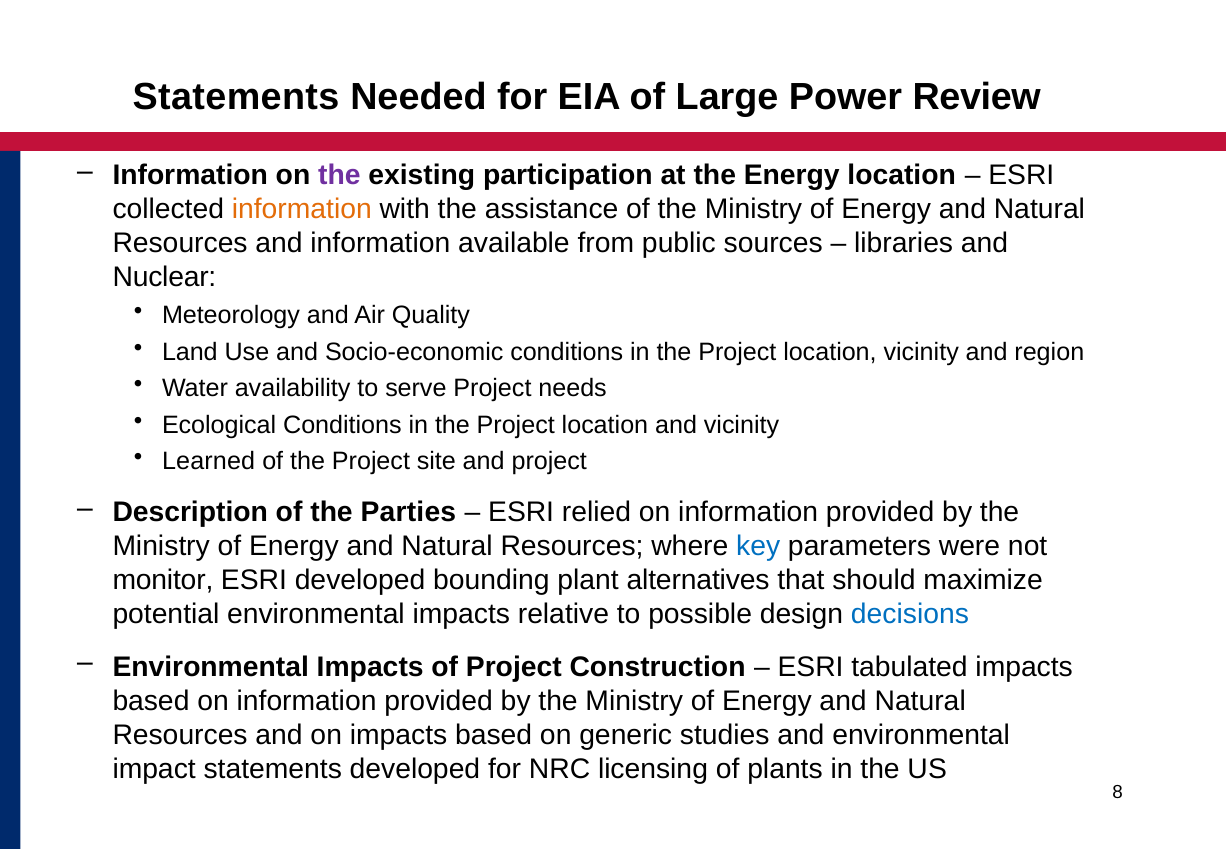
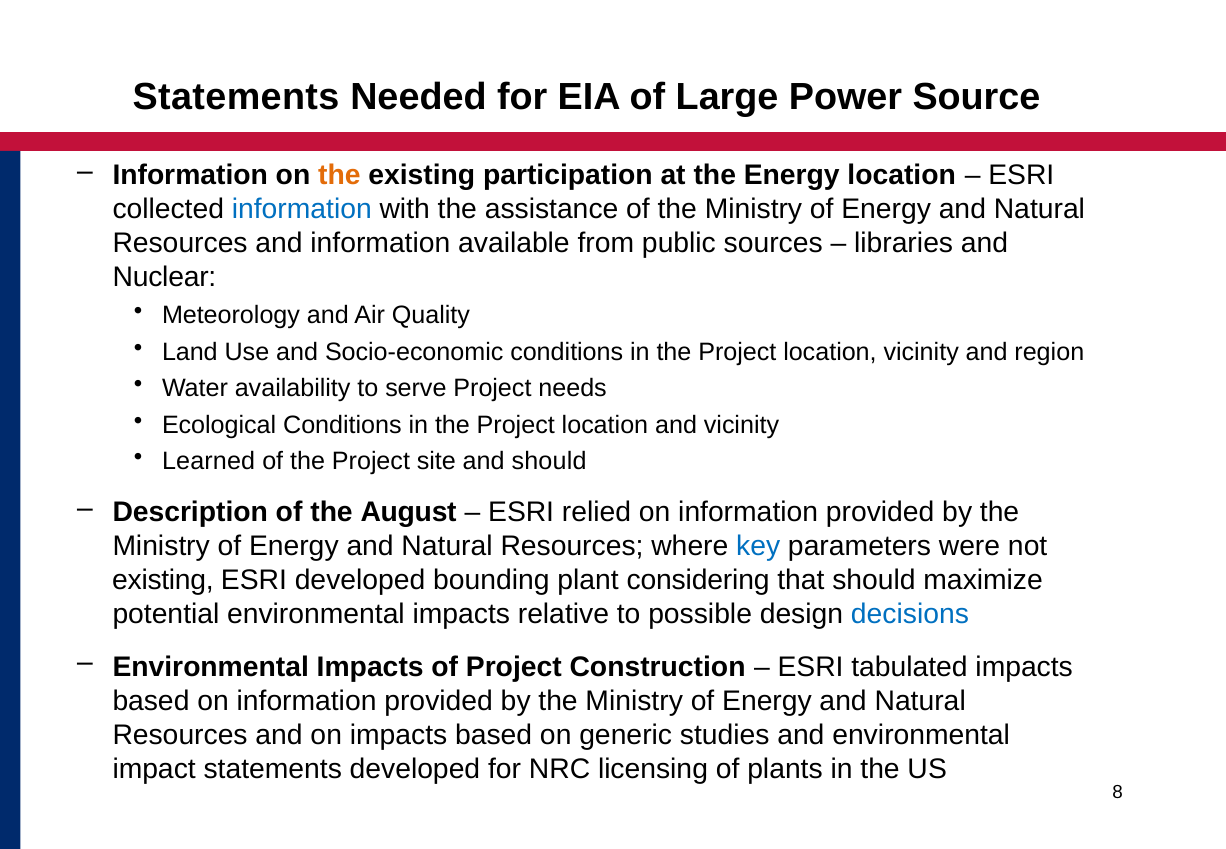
Review: Review -> Source (976, 97)
the colour: purple -> orange (339, 176)
information colour: orange -> blue (302, 210)
and project: project -> should (549, 461)
Parties: Parties -> August (409, 513)
monitor: monitor -> existing (163, 580)
alternatives: alternatives -> considering (698, 580)
